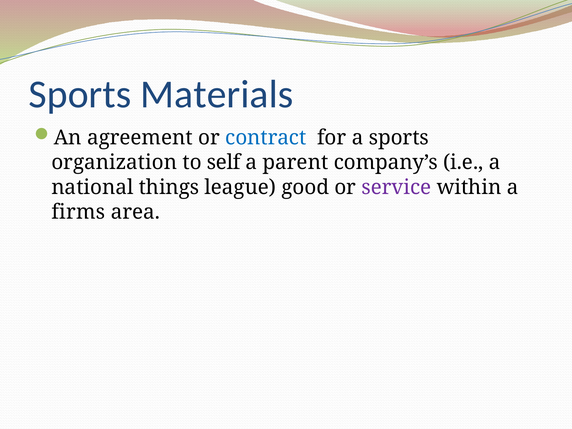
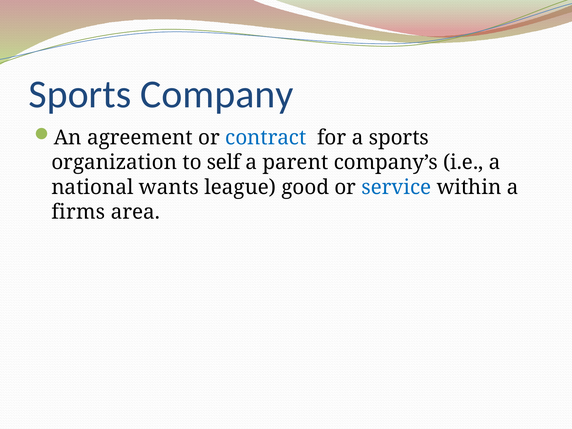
Materials: Materials -> Company (217, 94)
things: things -> wants (169, 187)
service colour: purple -> blue (396, 187)
